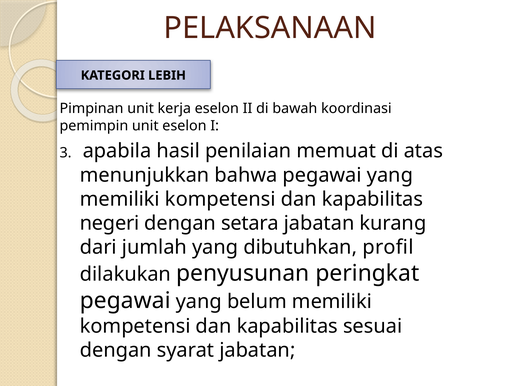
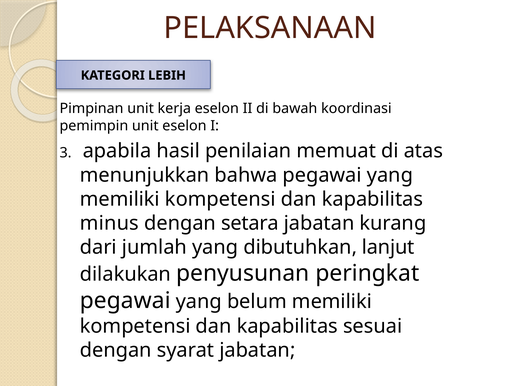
negeri: negeri -> minus (109, 223)
profil: profil -> lanjut (388, 247)
